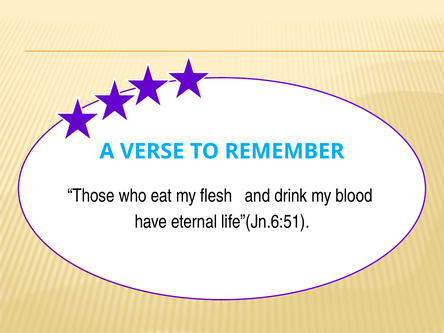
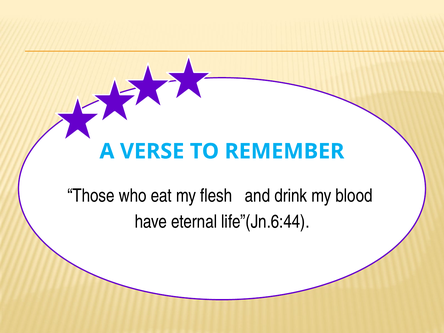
life”(Jn.6:51: life”(Jn.6:51 -> life”(Jn.6:44 (265, 222)
